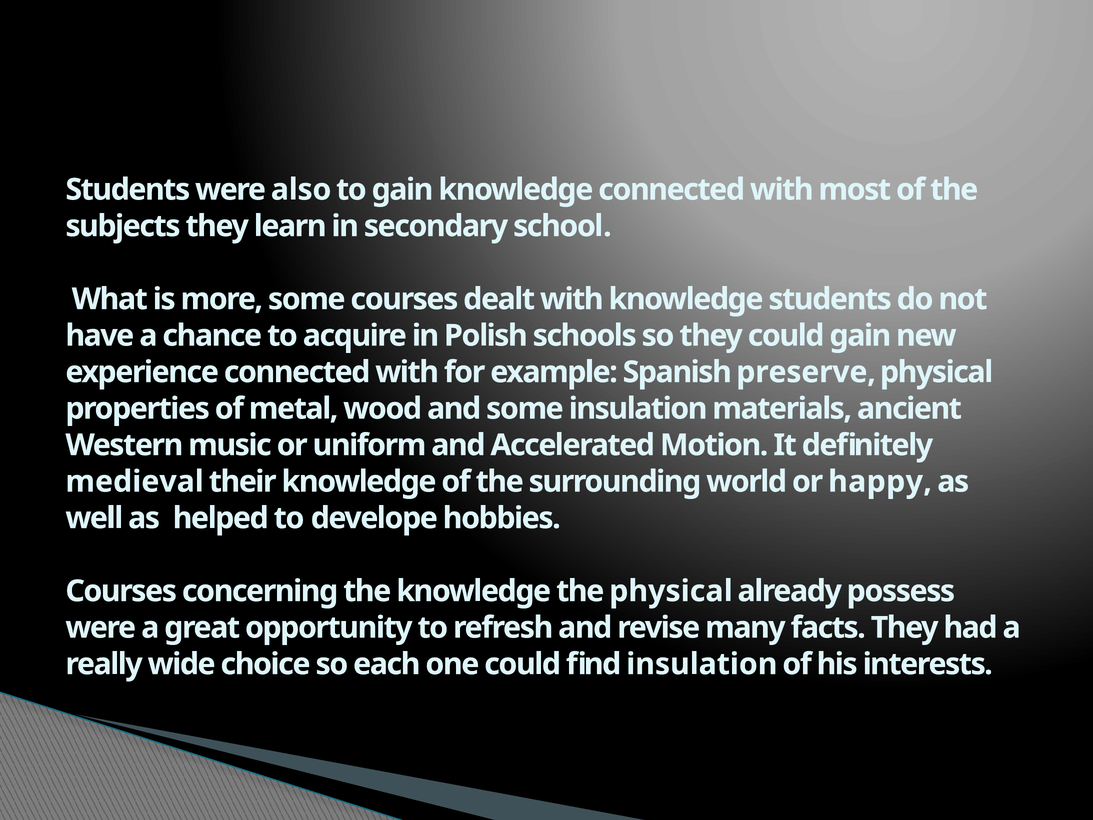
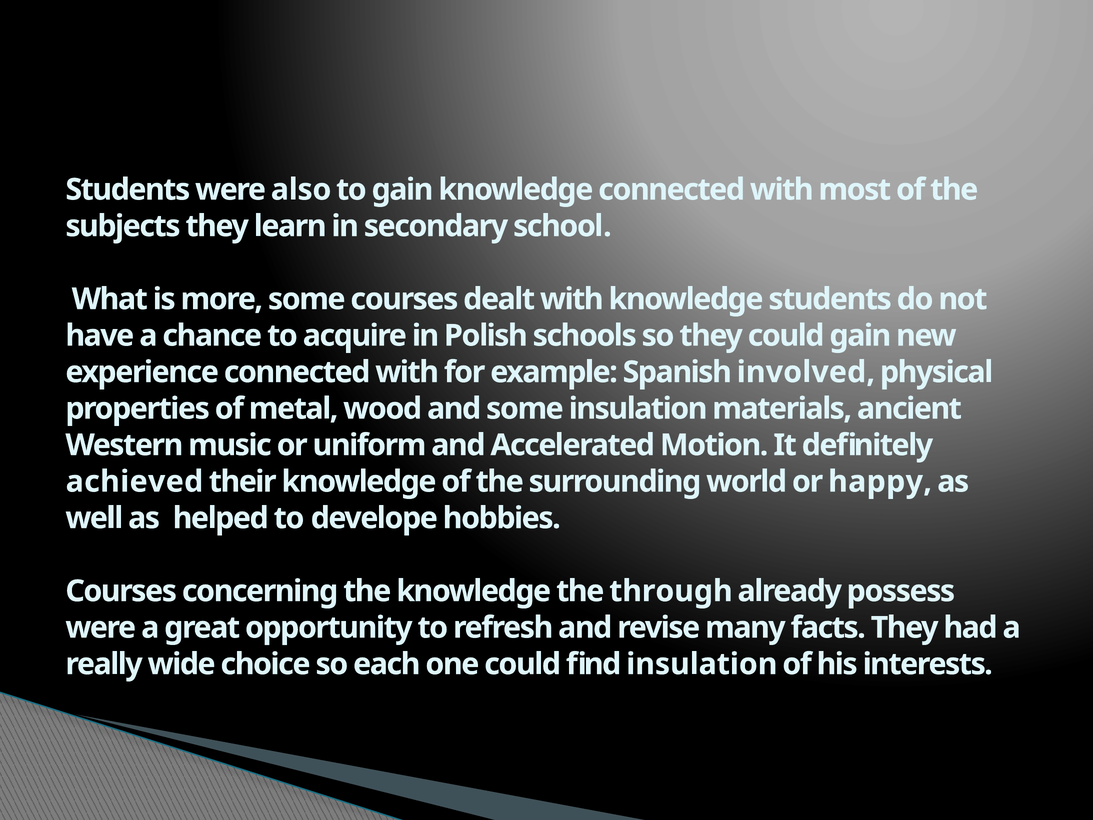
preserve: preserve -> involved (806, 372)
medieval: medieval -> achieved (134, 482)
the physical: physical -> through (671, 591)
